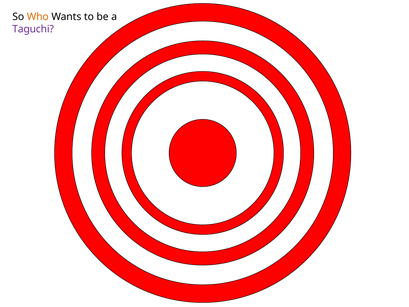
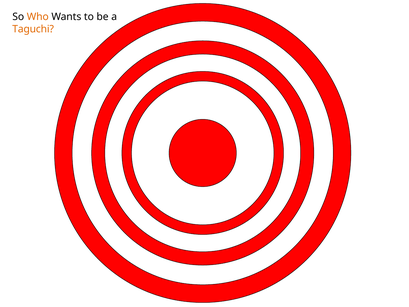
Taguchi colour: purple -> orange (33, 29)
